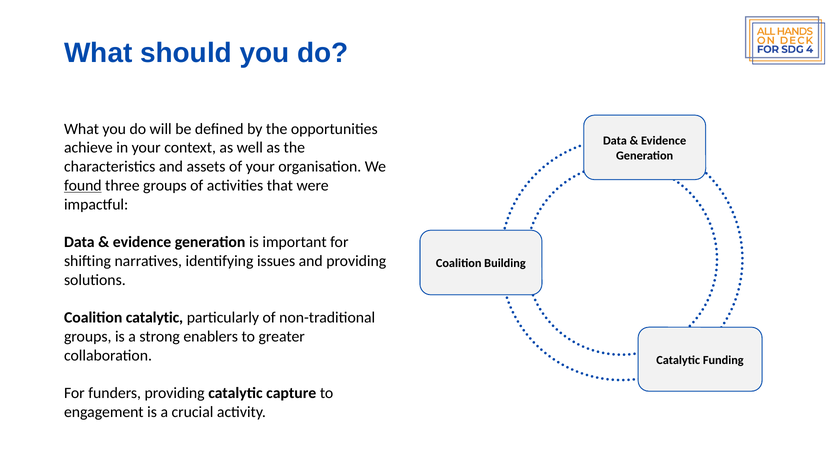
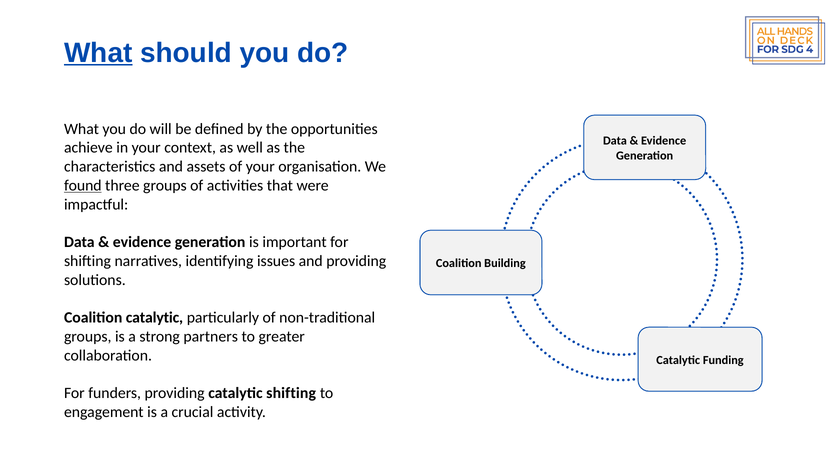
What underline: none -> present (98, 53)
enablers: enablers -> partners (211, 337)
catalytic capture: capture -> shifting (291, 394)
